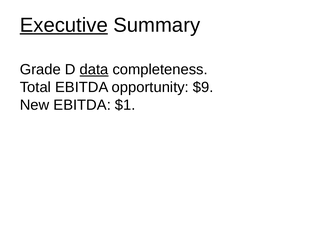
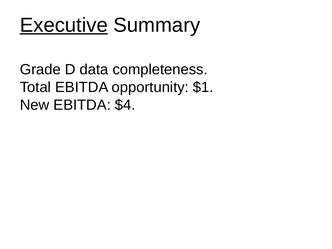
data underline: present -> none (94, 70)
$9: $9 -> $1 (203, 87)
$1: $1 -> $4 (125, 105)
